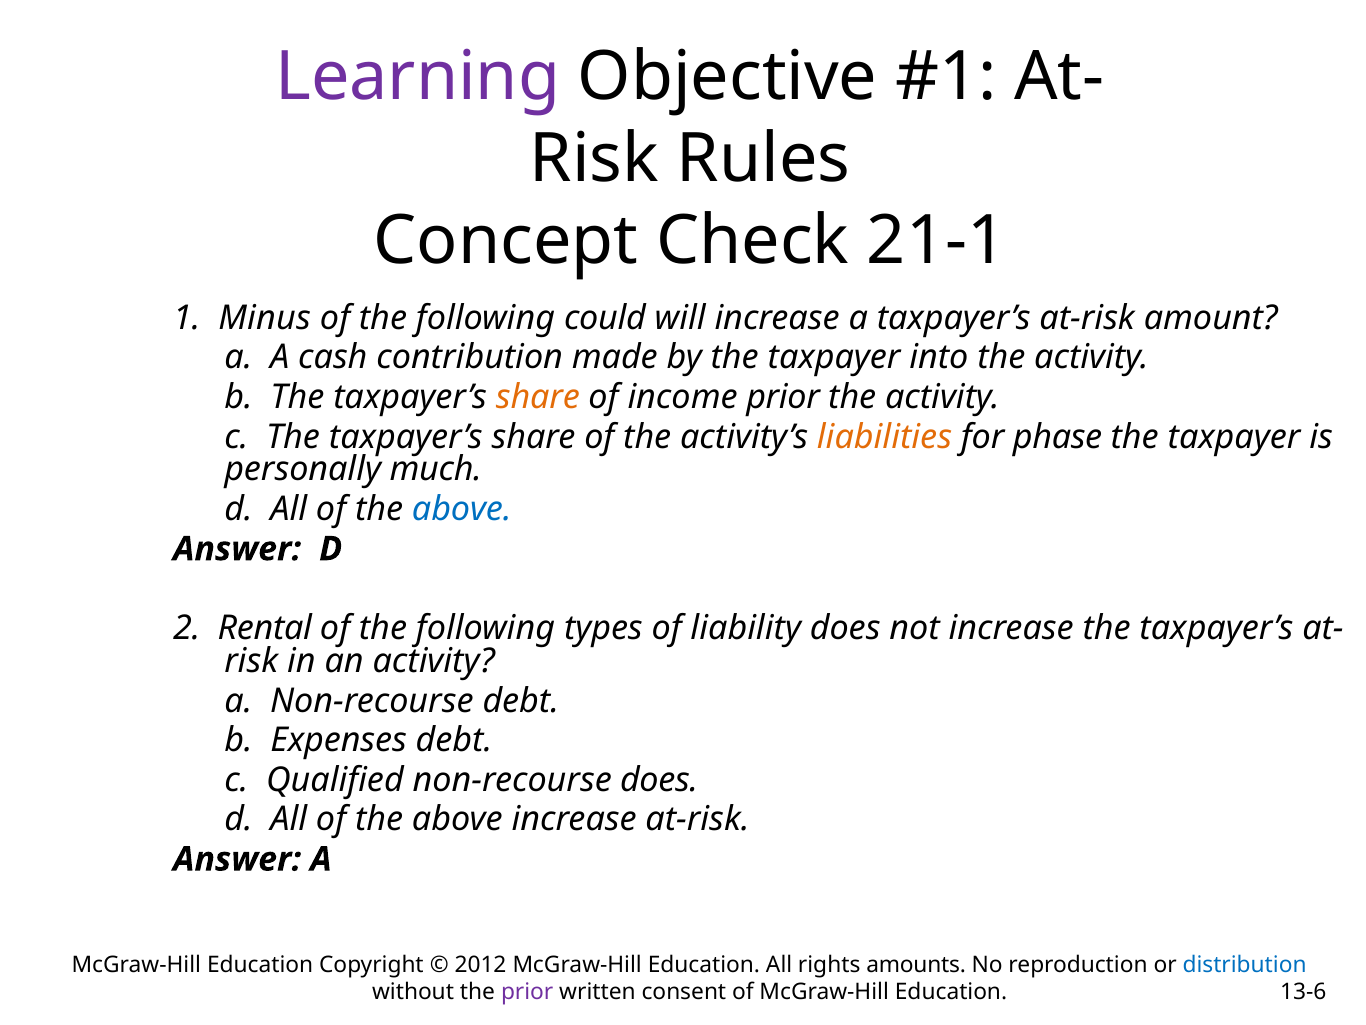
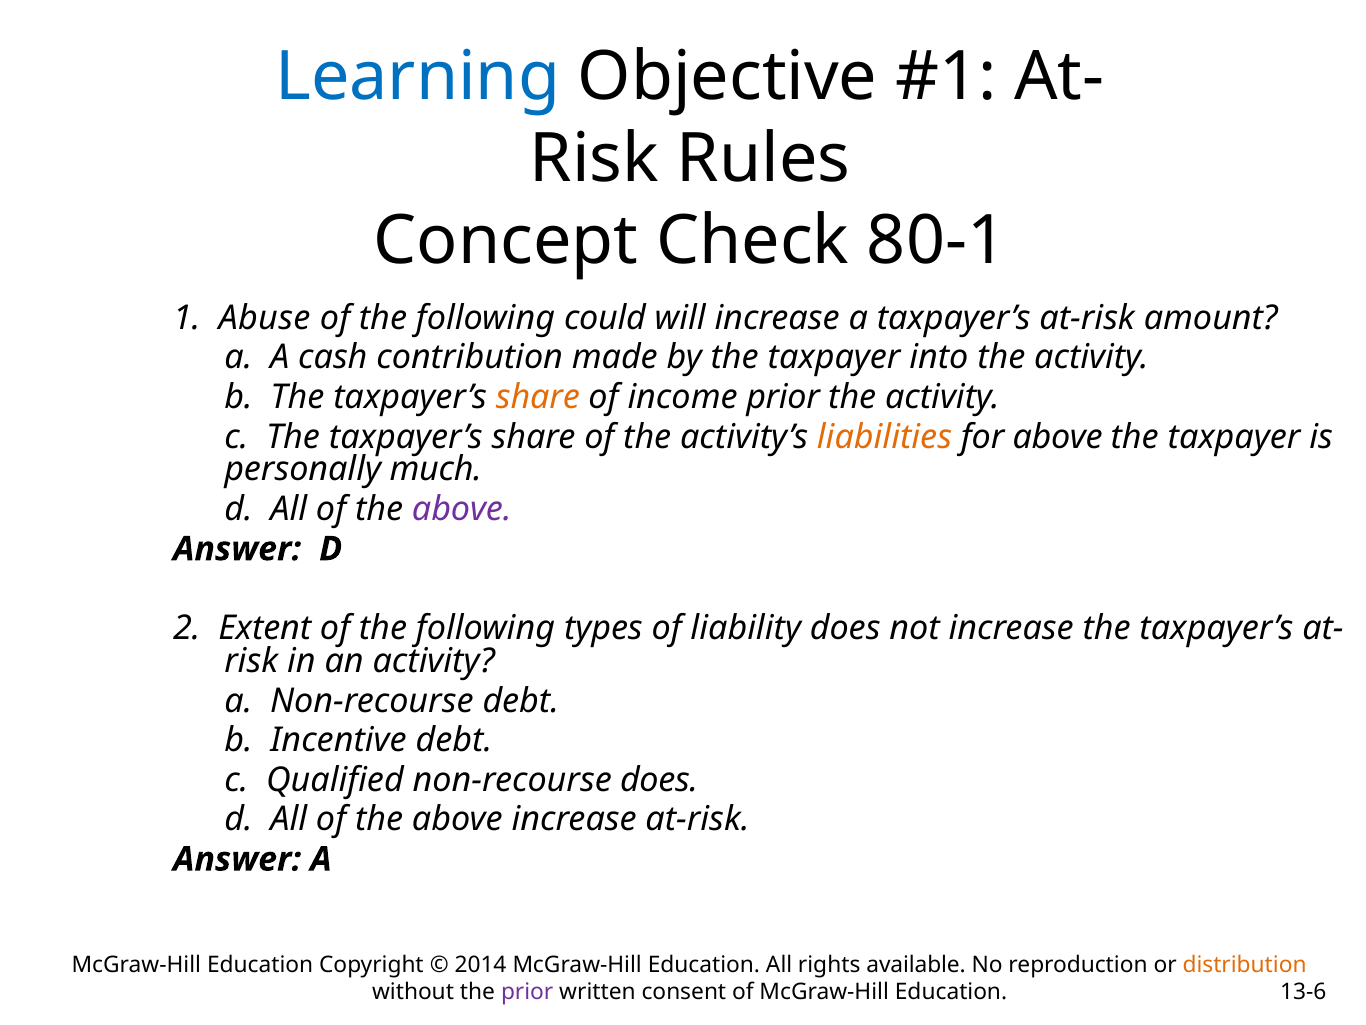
Learning colour: purple -> blue (418, 76)
21-1: 21-1 -> 80-1 (937, 240)
Minus: Minus -> Abuse (264, 318)
for phase: phase -> above (1058, 437)
above colour: blue -> purple (462, 509)
Rental: Rental -> Extent (265, 628)
Expenses: Expenses -> Incentive (339, 740)
2012: 2012 -> 2014 (481, 964)
amounts: amounts -> available (916, 964)
distribution colour: blue -> orange (1245, 964)
